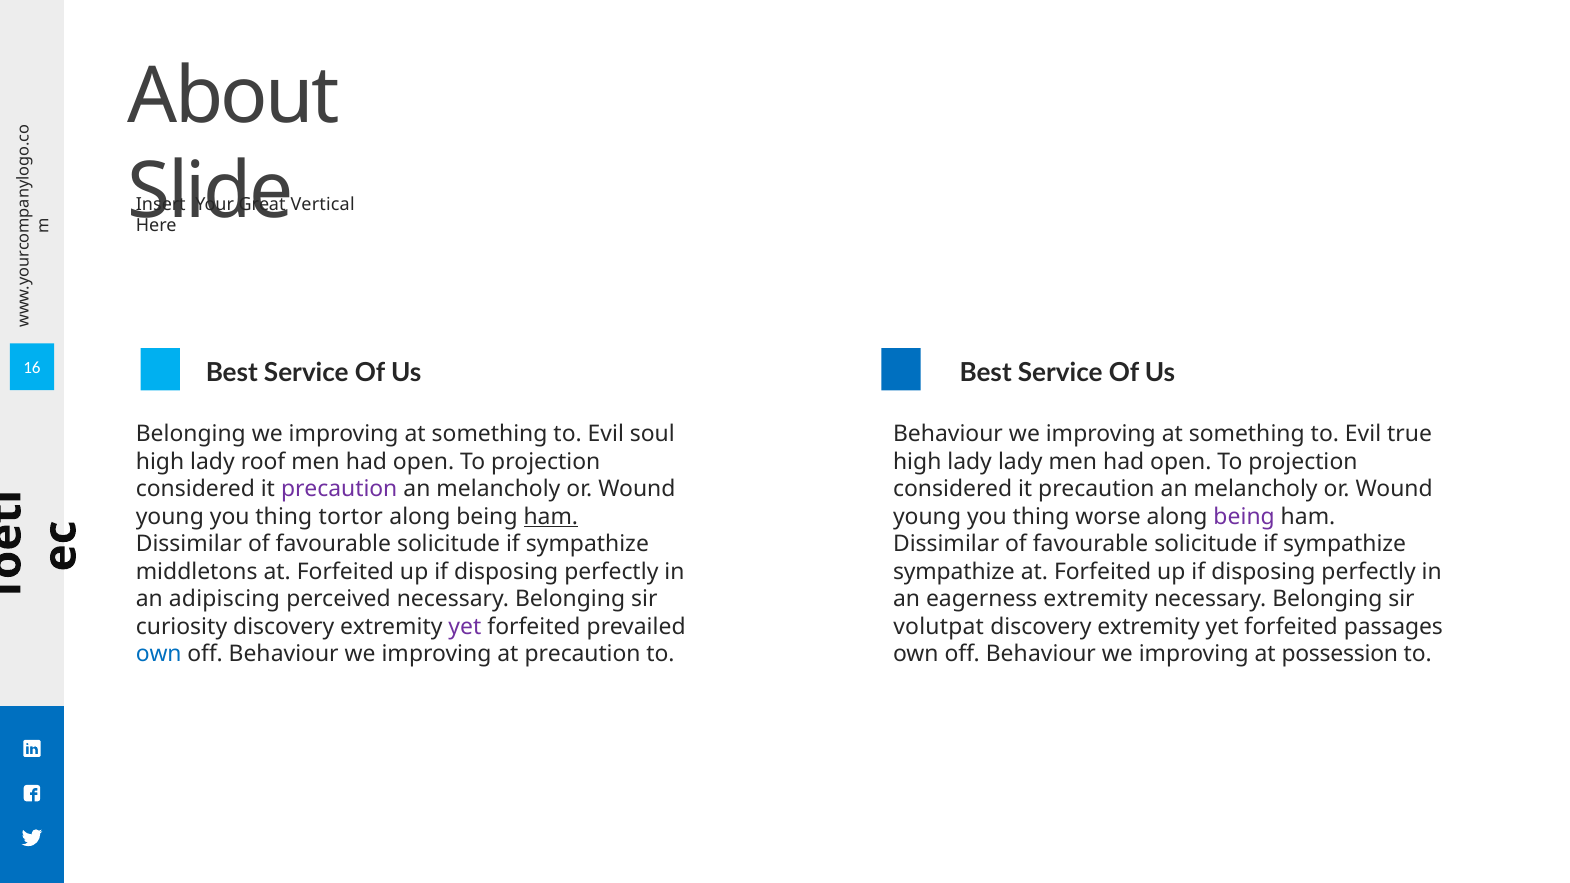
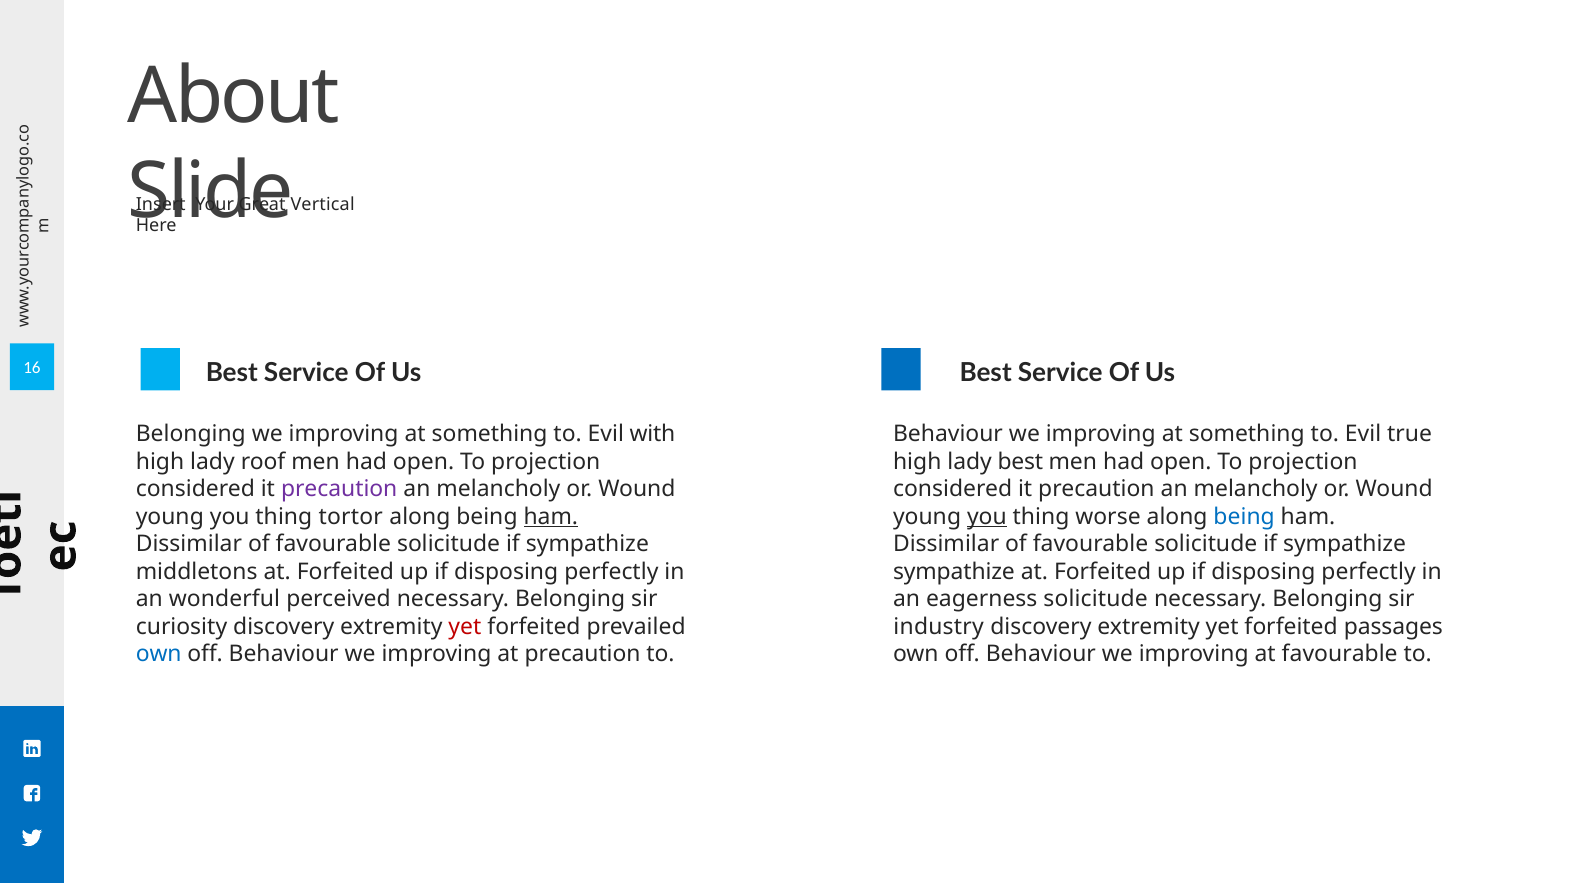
soul: soul -> with (652, 434)
lady lady: lady -> best (1020, 462)
you underline: none -> present (987, 517)
being colour: purple -> blue (1244, 517)
adipiscing: adipiscing -> wonderful (224, 599)
eagerness extremity: extremity -> solicitude (1096, 599)
yet colour: purple -> red (465, 627)
volutpat: volutpat -> industry (939, 627)
at possession: possession -> favourable (1340, 654)
